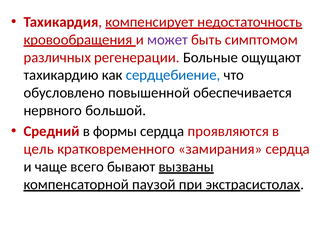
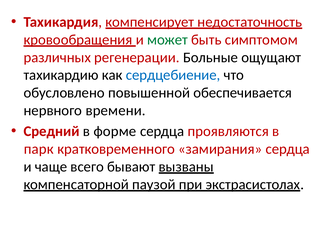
может colour: purple -> green (167, 40)
большой: большой -> времени (116, 111)
формы: формы -> форме (115, 131)
цель: цель -> парк (39, 149)
